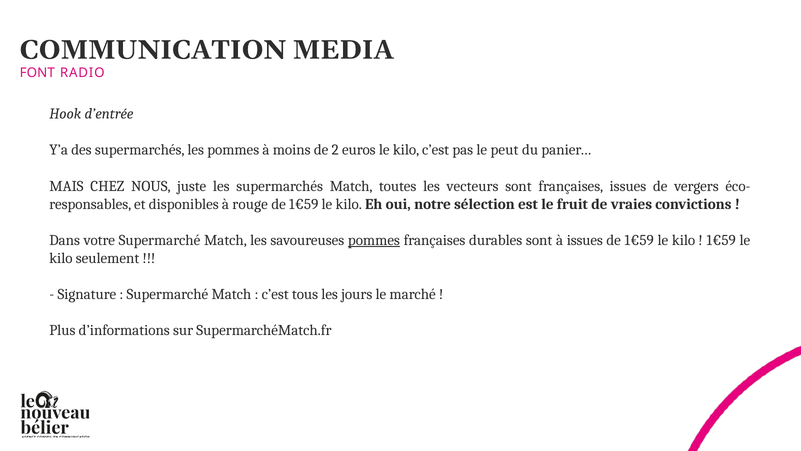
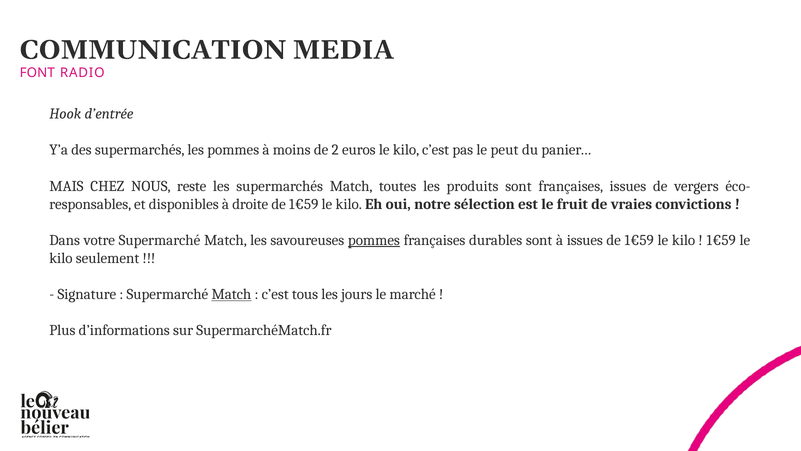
juste: juste -> reste (192, 186)
vecteurs: vecteurs -> produits (472, 186)
rouge: rouge -> droite (250, 204)
Match underline: none -> present (231, 294)
